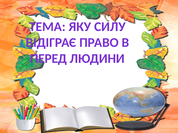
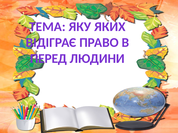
СИЛУ: СИЛУ -> ЯКИХ (110, 27)
